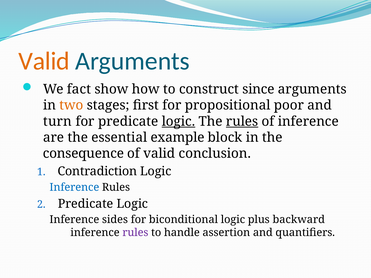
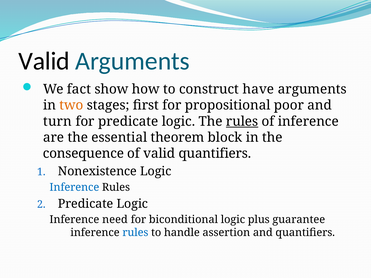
Valid colour: orange -> black (44, 61)
since: since -> have (258, 89)
logic underline: present -> none (178, 121)
example: example -> theorem (178, 138)
valid conclusion: conclusion -> quantifiers (215, 154)
Contradiction: Contradiction -> Nonexistence (97, 171)
sides: sides -> need (115, 220)
backward: backward -> guarantee (299, 220)
rules colour: purple -> blue (135, 233)
